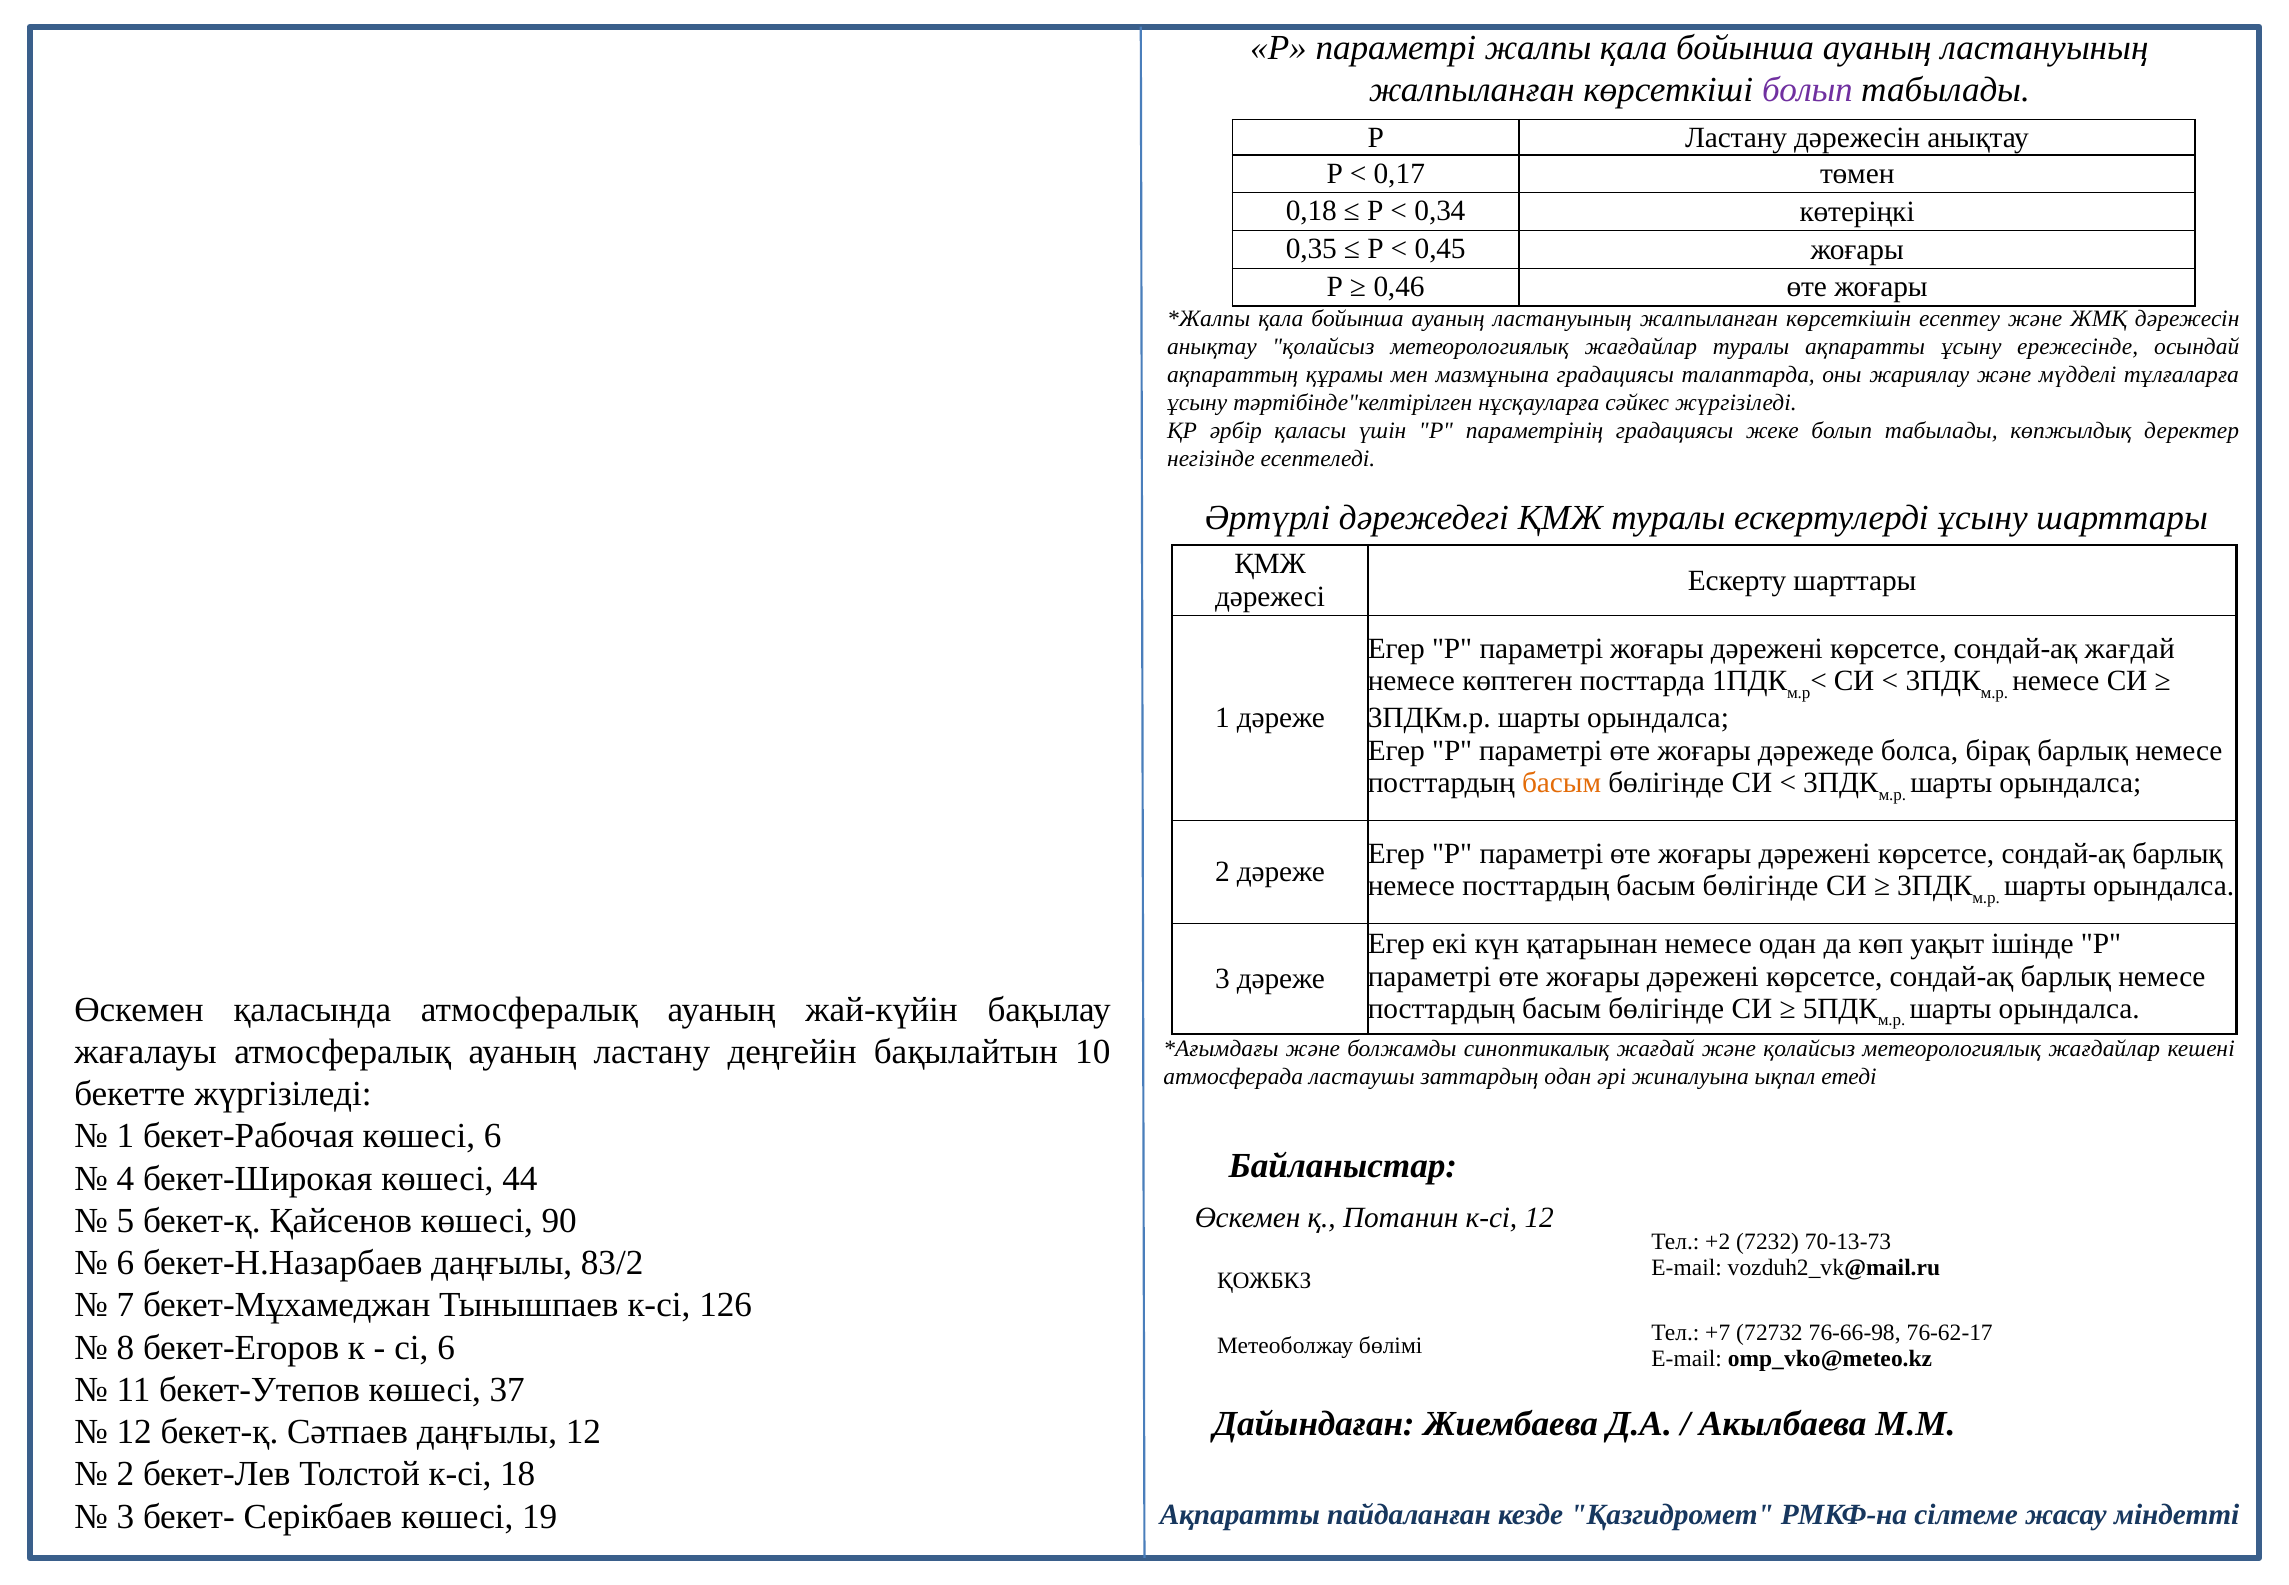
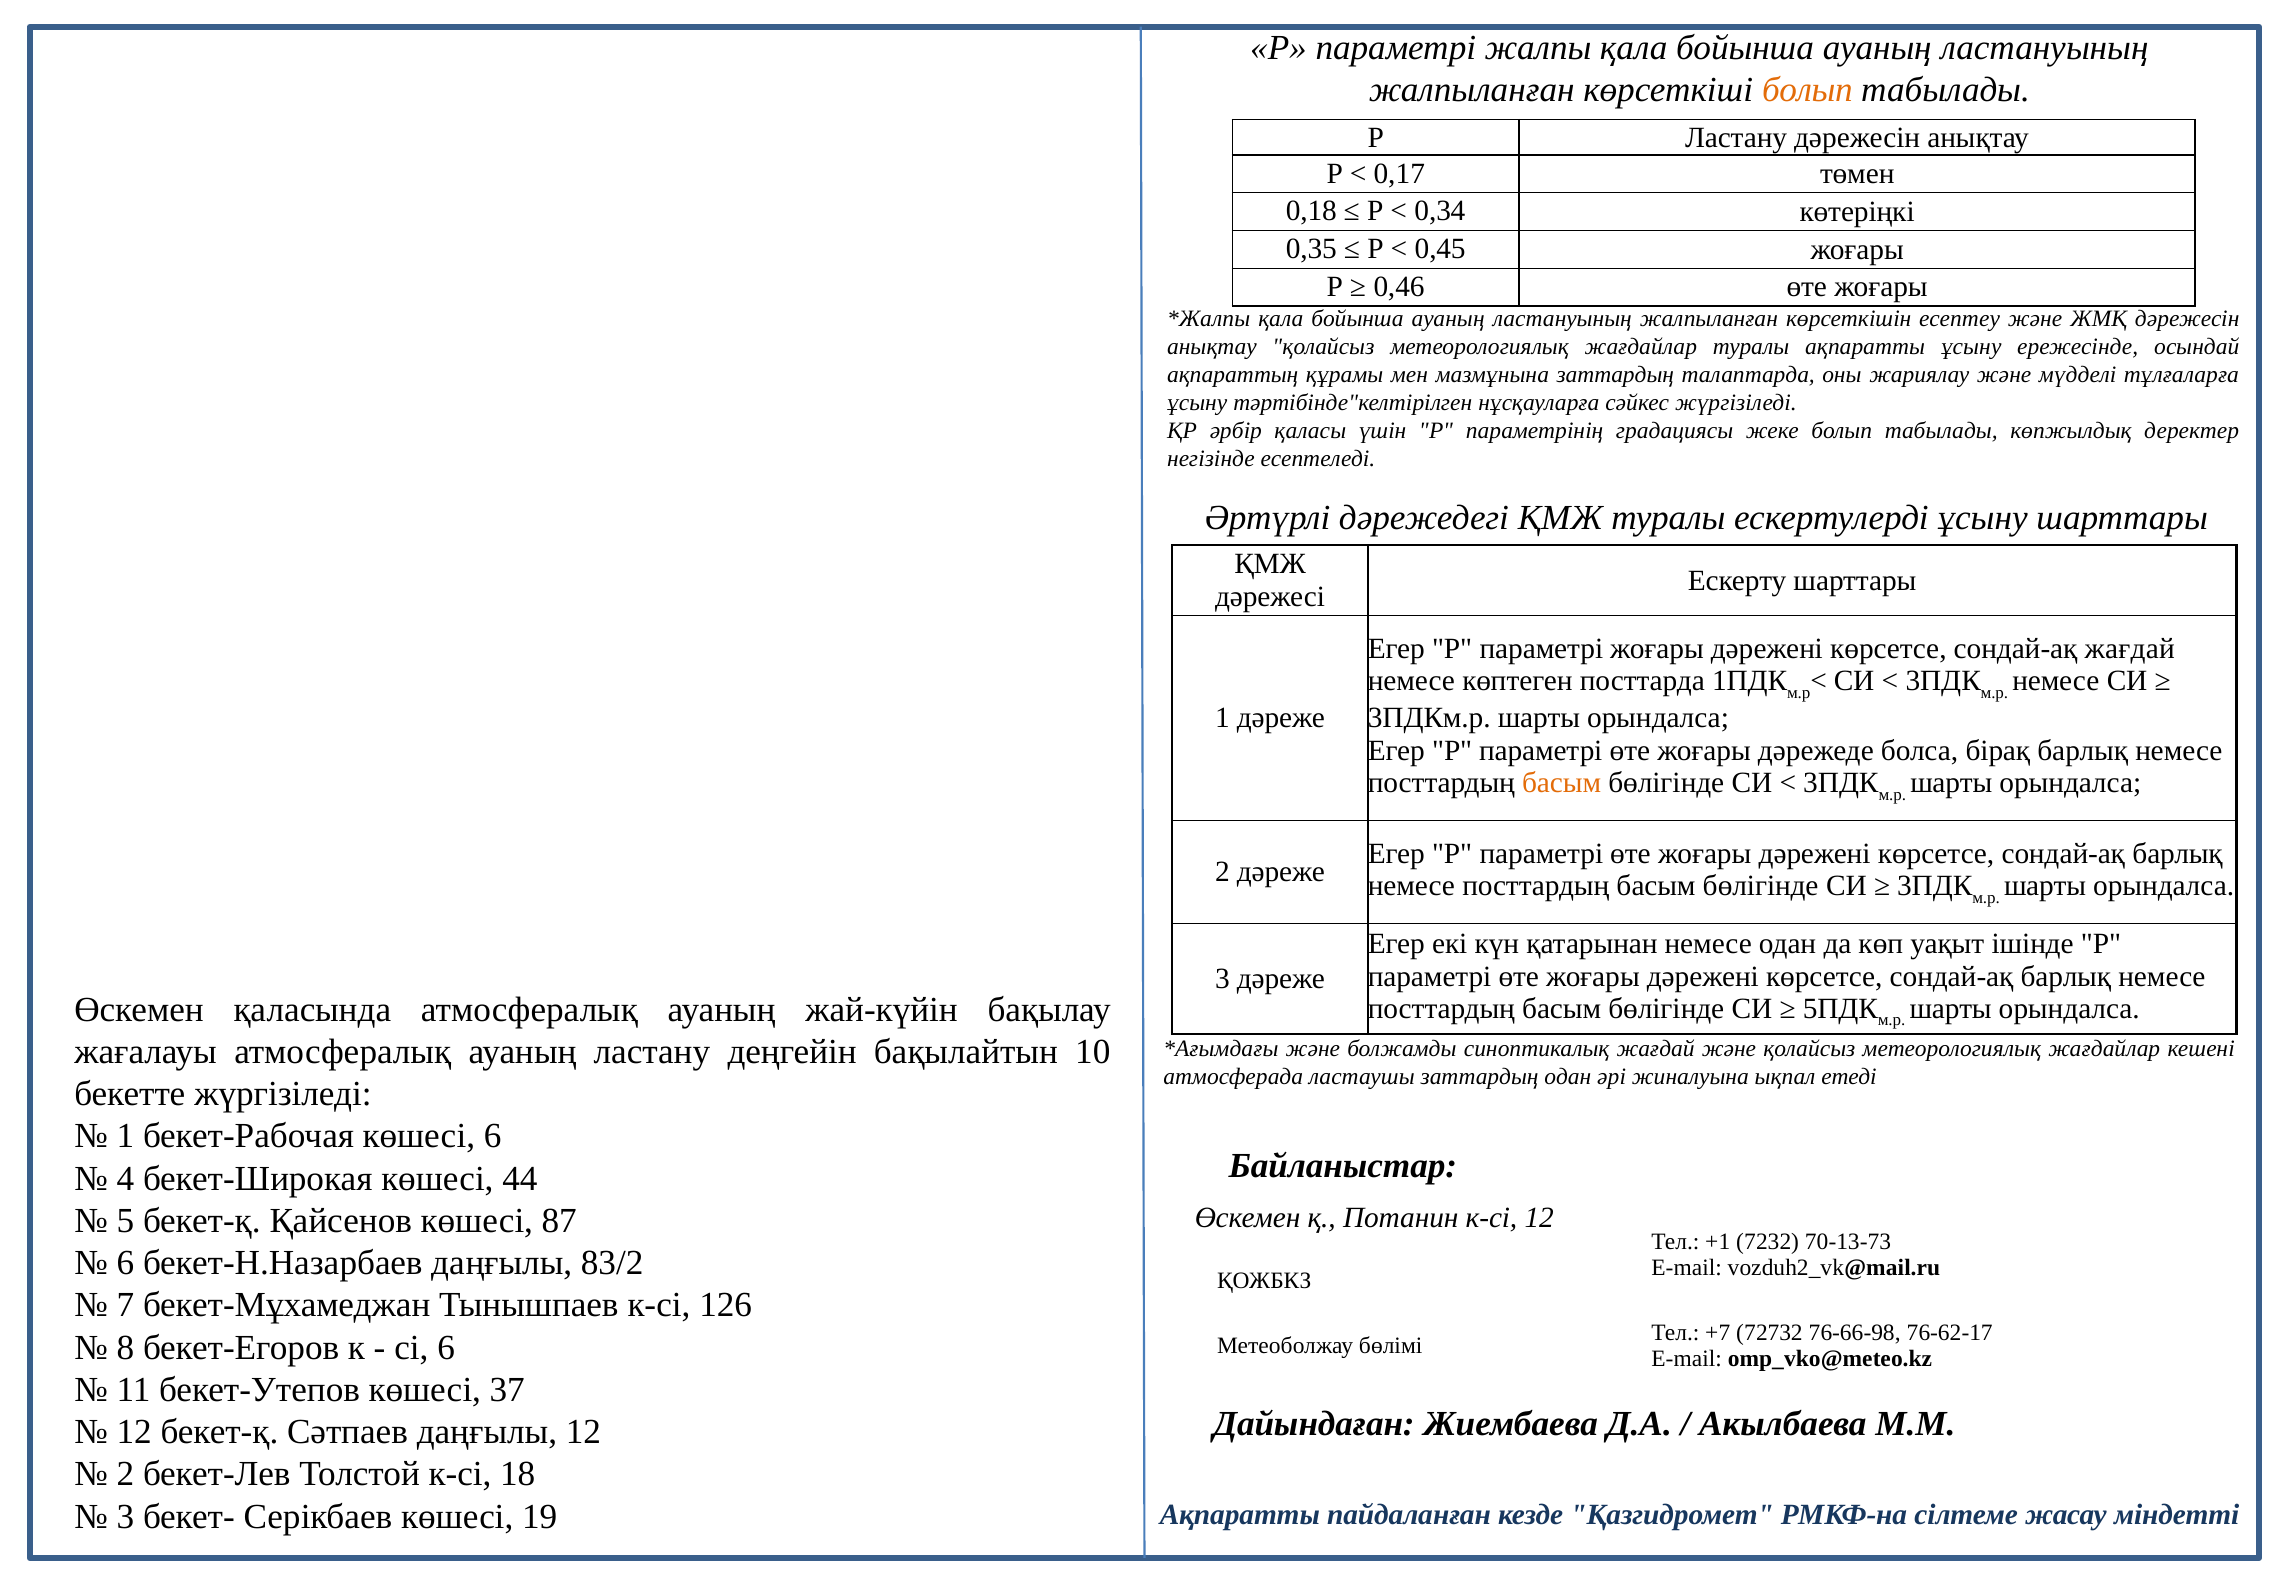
болып colour: purple -> orange (1807, 90)
мазмұнына градациясы: градациясы -> заттардың (1615, 375)
90: 90 -> 87 (559, 1221)
+2: +2 -> +1 (1718, 1241)
